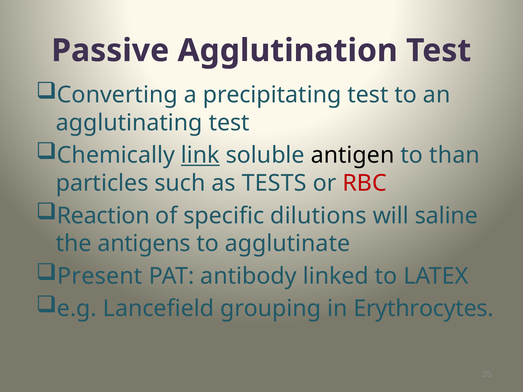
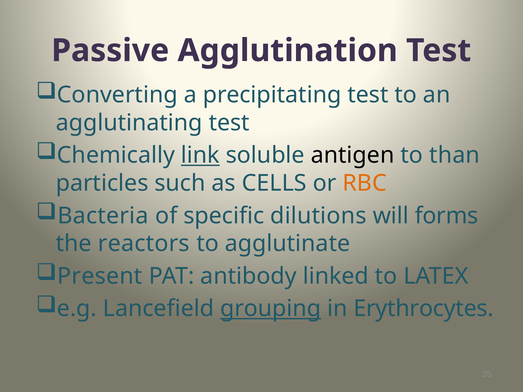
TESTS: TESTS -> CELLS (274, 183)
RBC colour: red -> orange (365, 183)
Reaction: Reaction -> Bacteria (103, 216)
saline: saline -> forms (447, 216)
antigens: antigens -> reactors (144, 244)
grouping underline: none -> present (271, 309)
